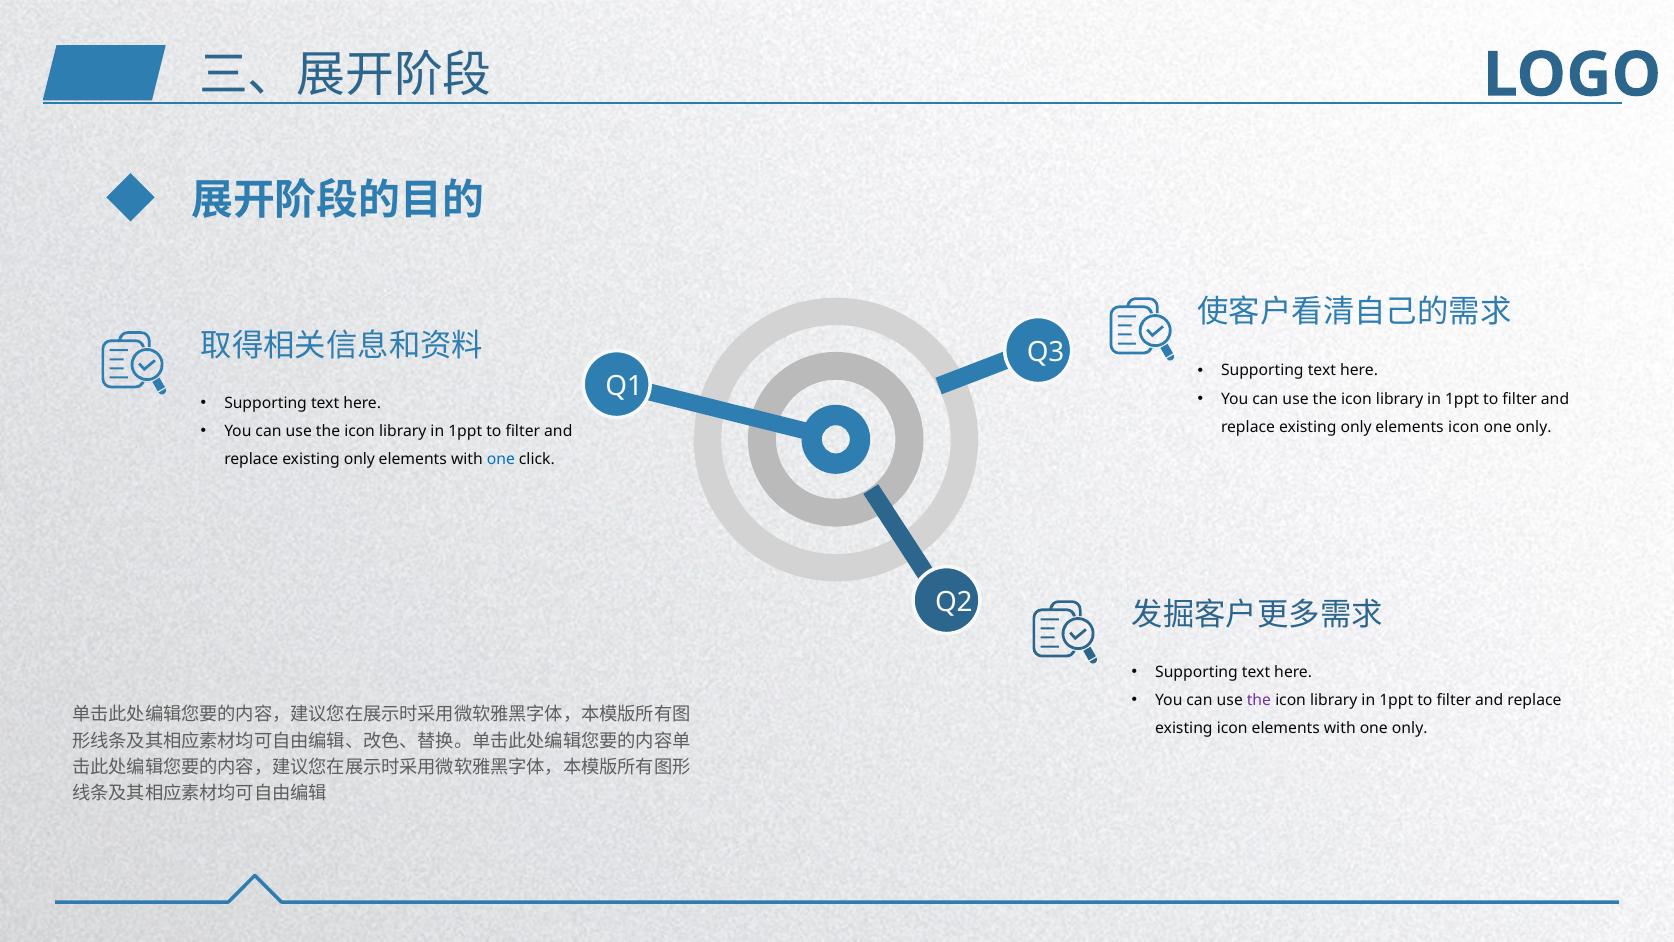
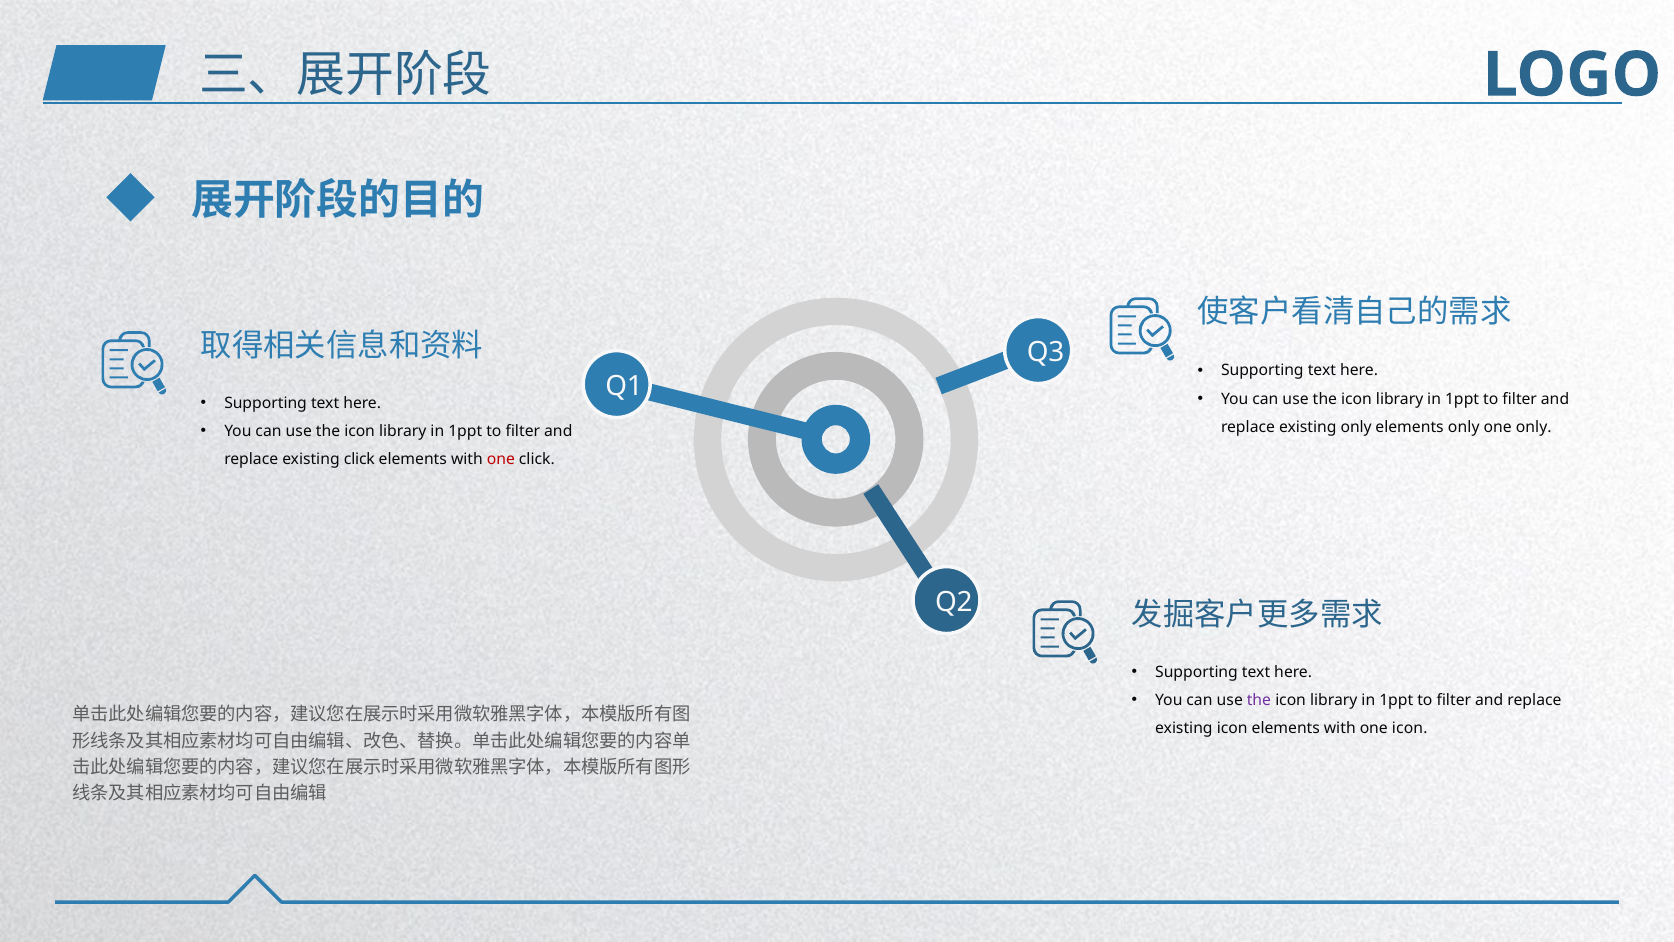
elements icon: icon -> only (1464, 427)
only: only -> click (359, 459)
one colour: blue -> red (501, 459)
with one only: only -> icon (1410, 728)
